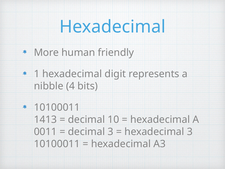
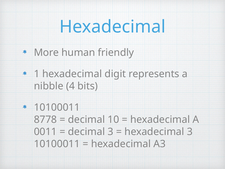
1413: 1413 -> 8778 (45, 119)
